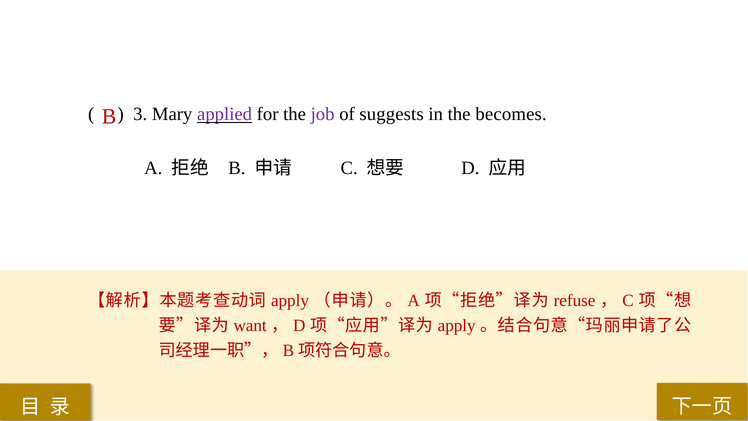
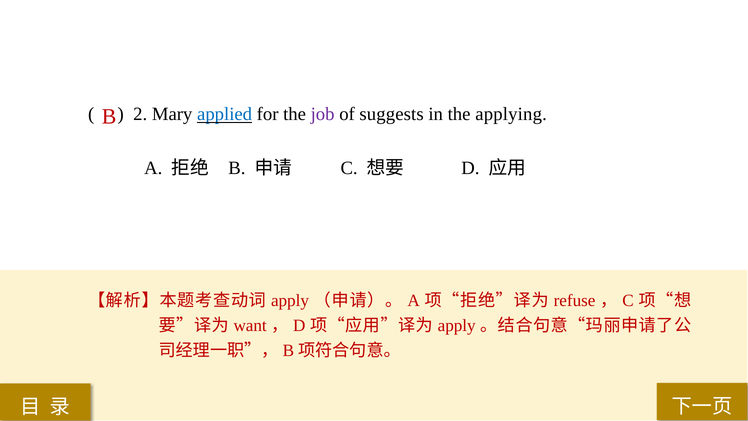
3: 3 -> 2 (140, 114)
applied colour: purple -> blue (225, 114)
becomes: becomes -> applying (511, 114)
